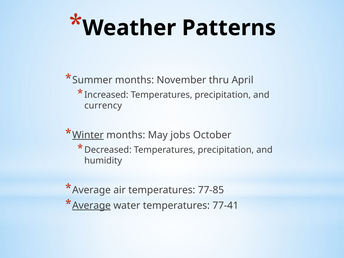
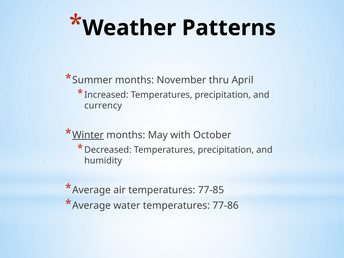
jobs: jobs -> with (180, 135)
Average underline: present -> none (92, 206)
77-41: 77-41 -> 77-86 (226, 206)
